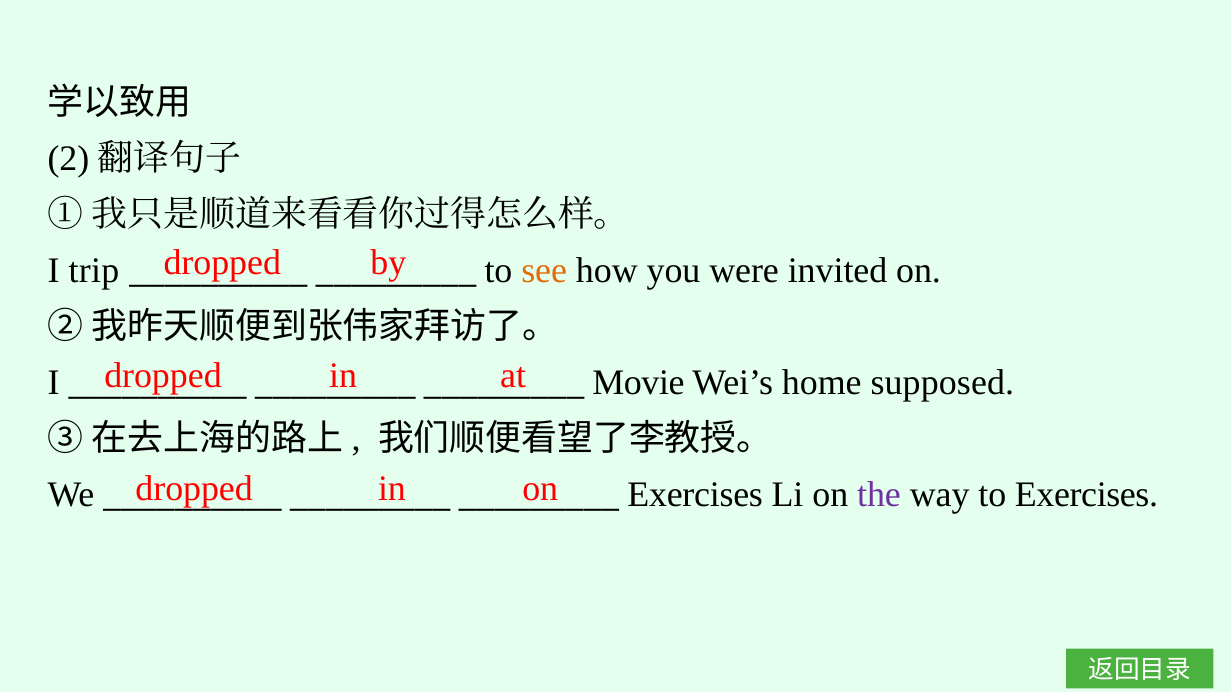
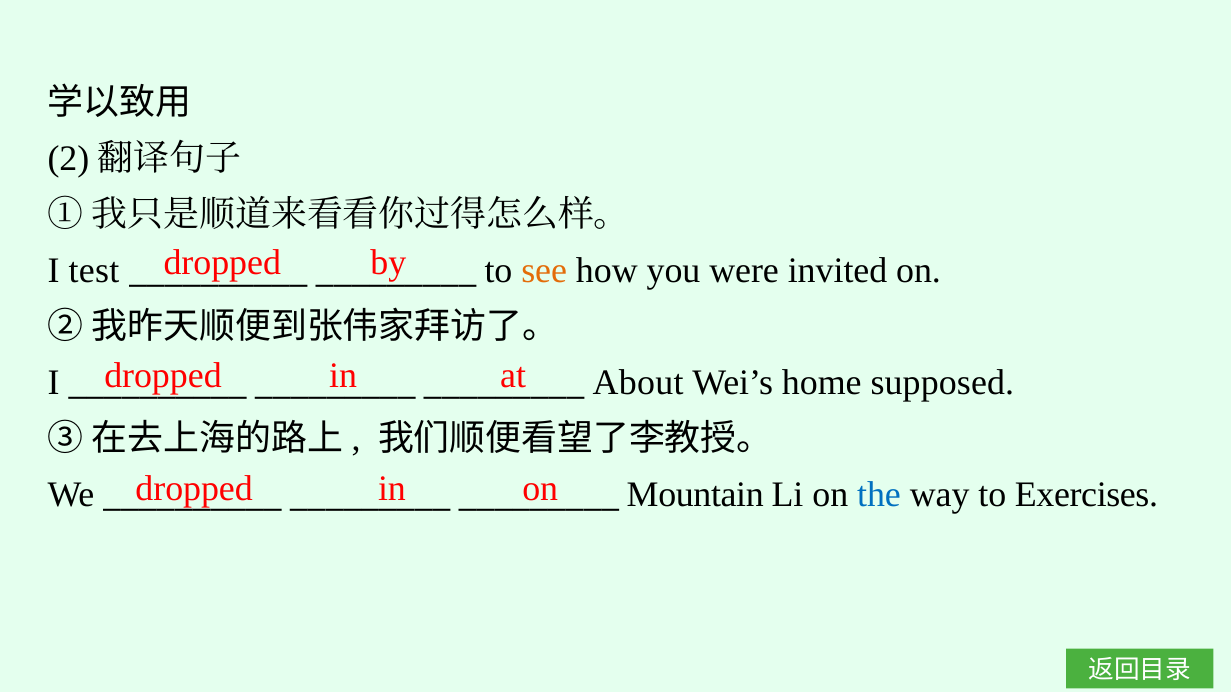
trip: trip -> test (94, 271)
Movie: Movie -> About (638, 383)
Exercises: Exercises -> Mountain (695, 495)
the colour: purple -> blue (879, 495)
